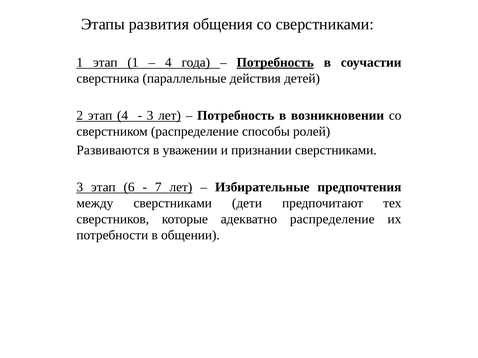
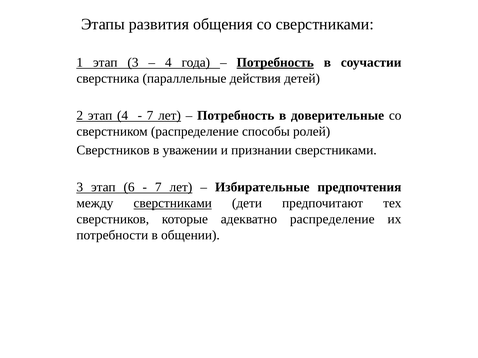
этап 1: 1 -> 3 (133, 63)
3: 3 -> 7 (150, 116)
возникновении: возникновении -> доверительные (338, 116)
Развиваются: Развиваются -> Сверстников (113, 150)
сверстниками underline: none -> present (173, 204)
